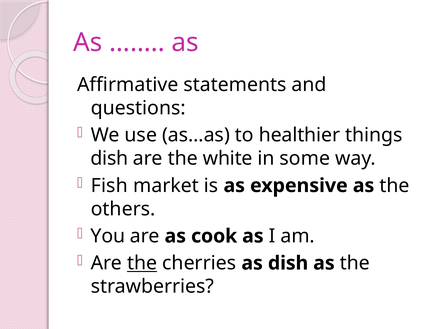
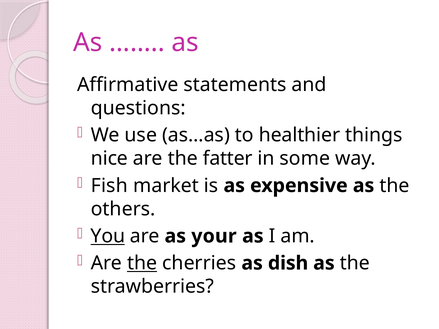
dish: dish -> nice (109, 159)
white: white -> fatter (228, 159)
You underline: none -> present (108, 236)
cook: cook -> your (214, 236)
